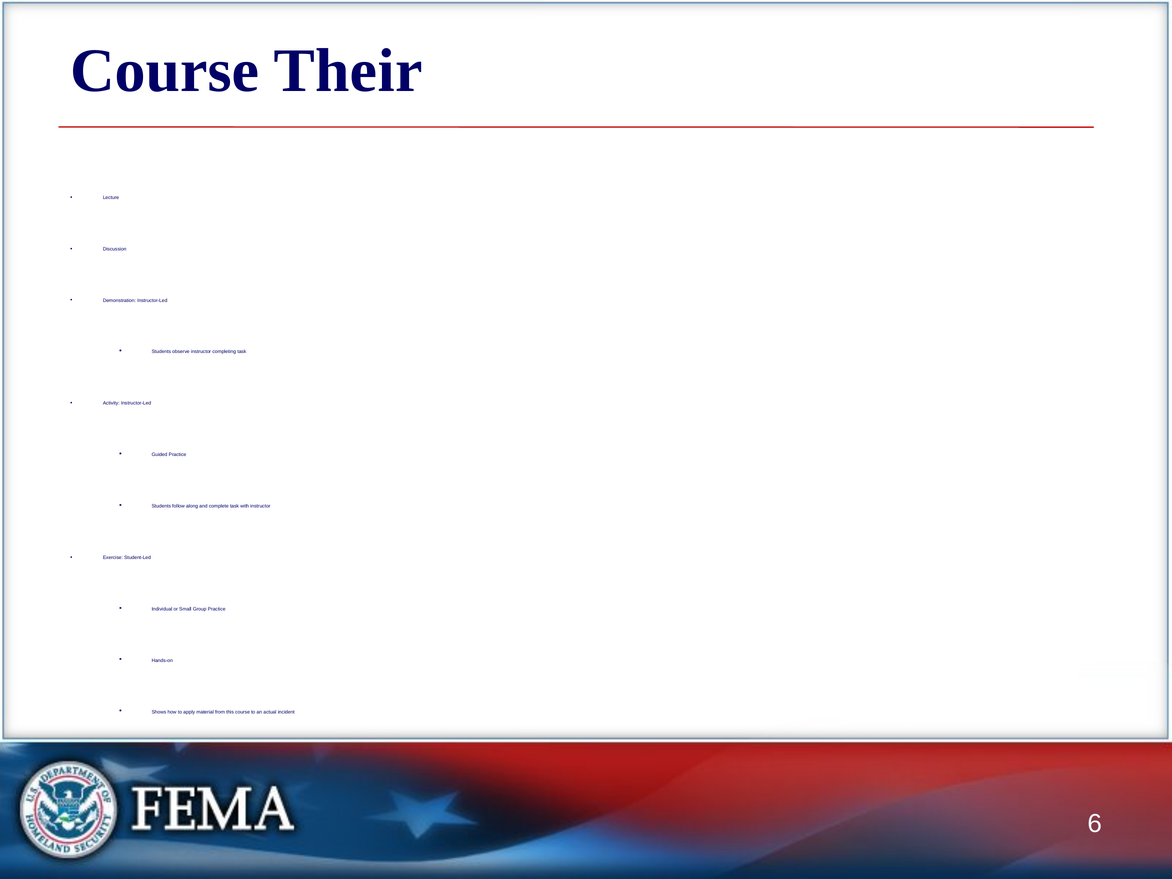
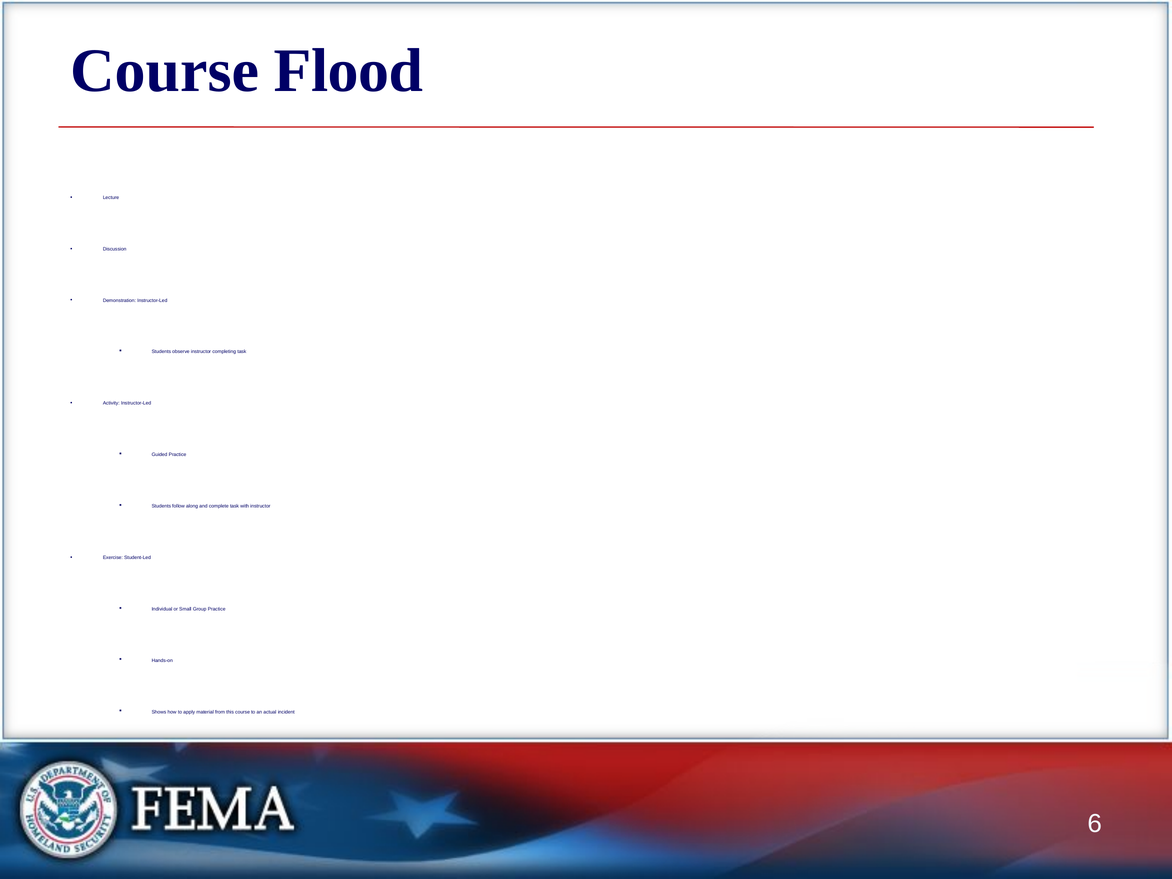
Their: Their -> Flood (348, 71)
